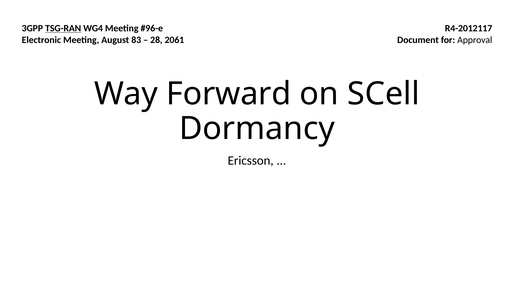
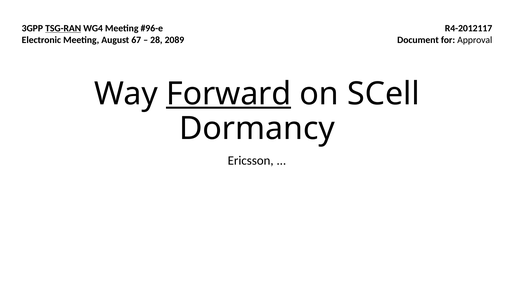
83: 83 -> 67 (136, 40)
2061: 2061 -> 2089 (174, 40)
Forward underline: none -> present (229, 94)
